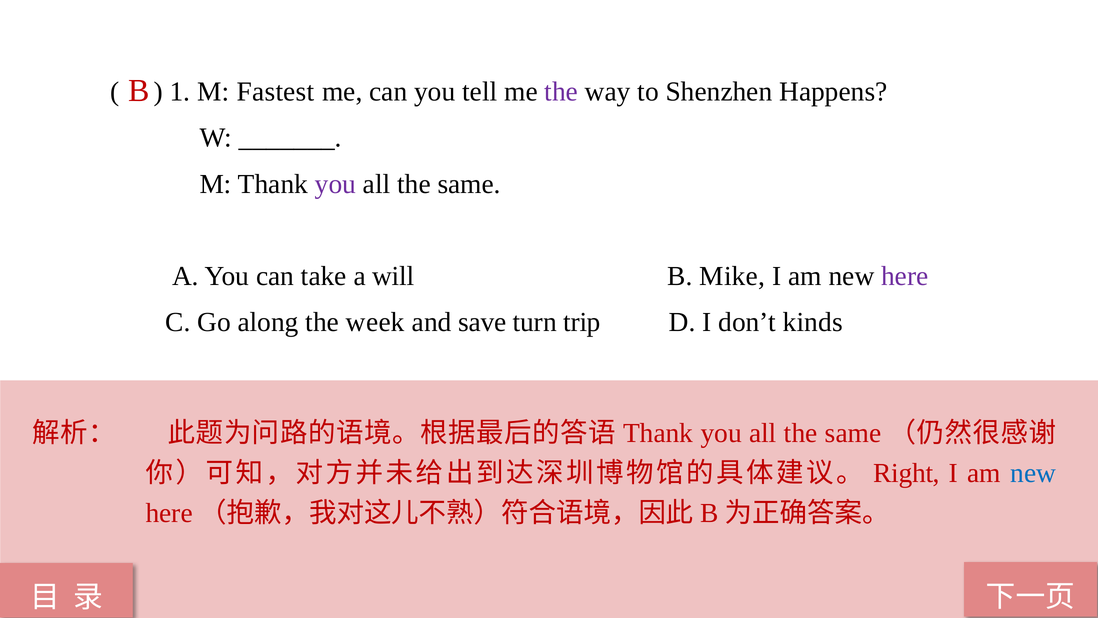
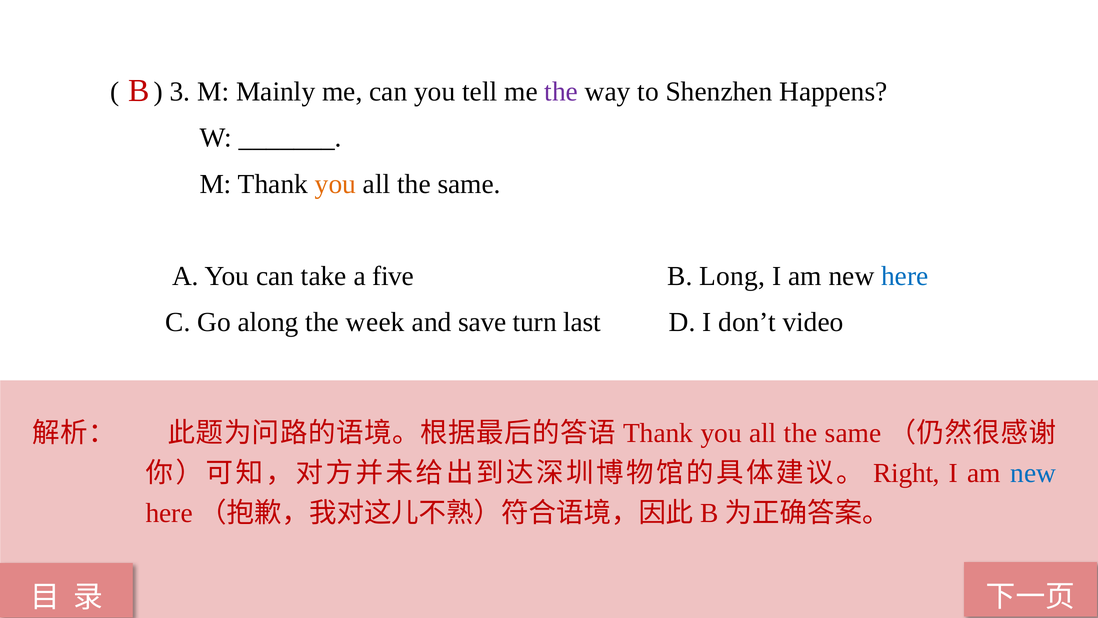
1: 1 -> 3 (180, 92)
Fastest: Fastest -> Mainly (276, 92)
you colour: purple -> orange (335, 184)
will: will -> five (393, 276)
Mike: Mike -> Long (732, 276)
here colour: purple -> blue (905, 276)
trip: trip -> last (582, 322)
kinds: kinds -> video (813, 322)
